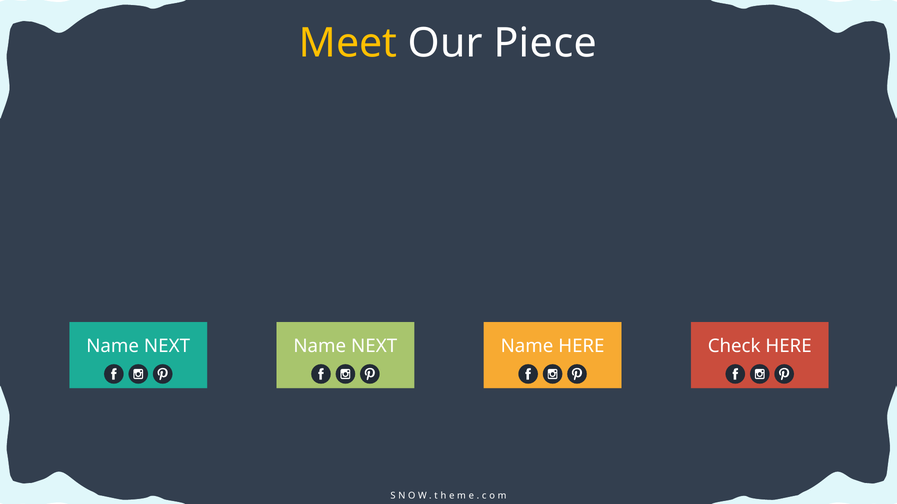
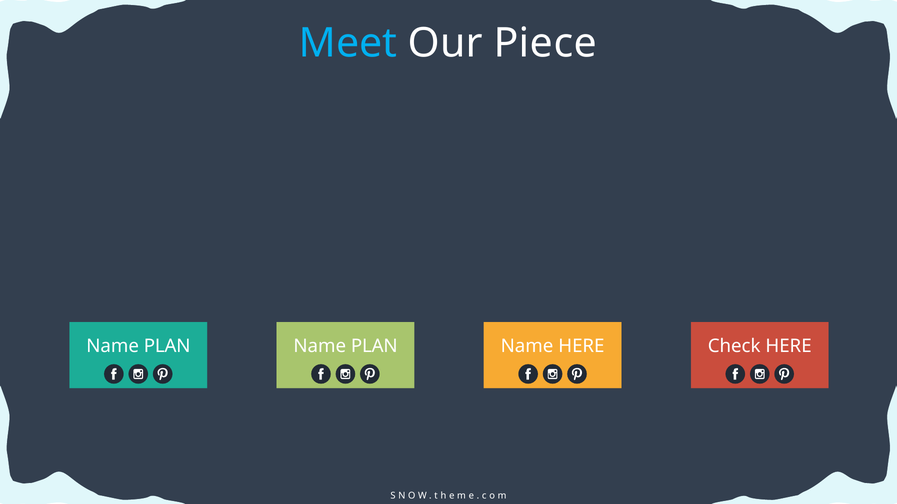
Meet colour: yellow -> light blue (348, 43)
NEXT: NEXT -> PLAN (167, 346)
NEXT: NEXT -> PLAN (374, 346)
